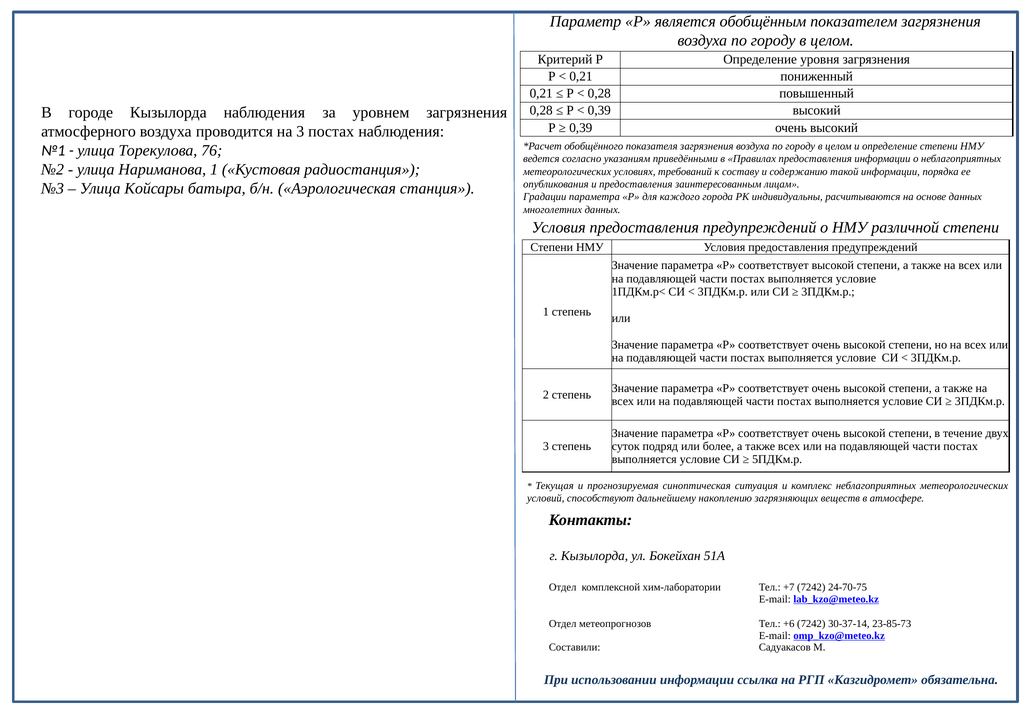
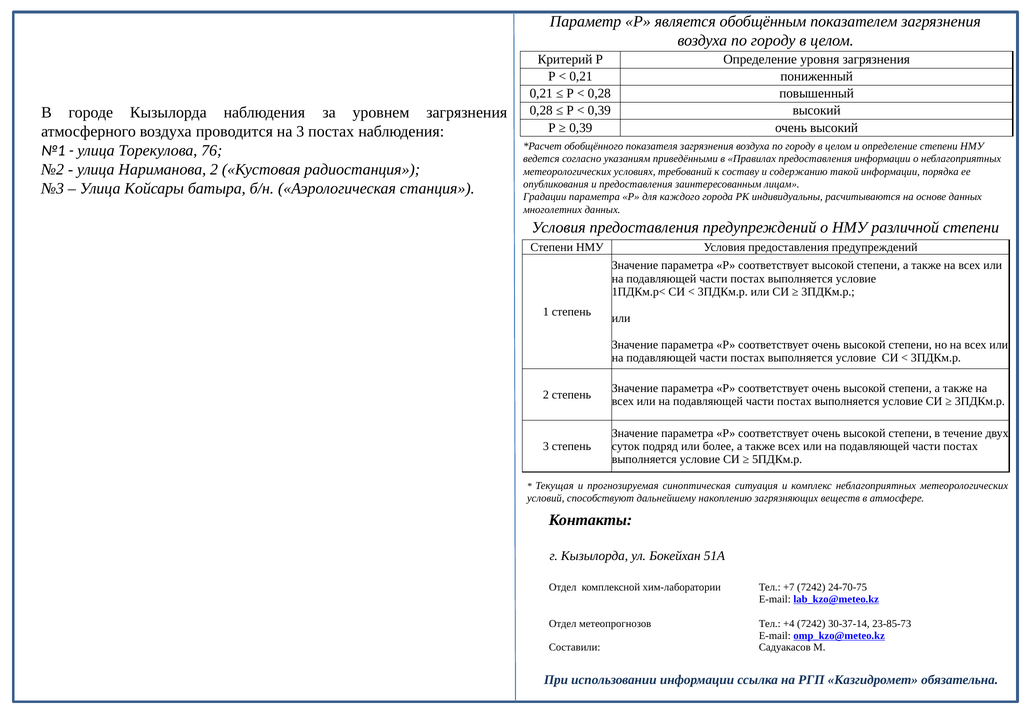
Нариманова 1: 1 -> 2 (214, 169)
+6: +6 -> +4 (789, 624)
